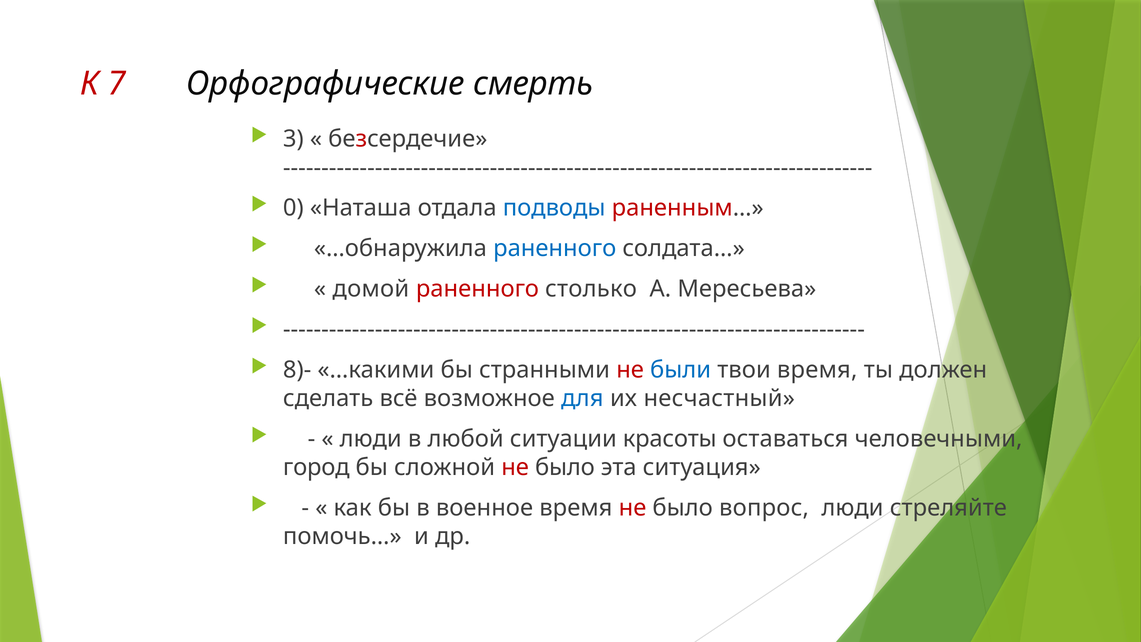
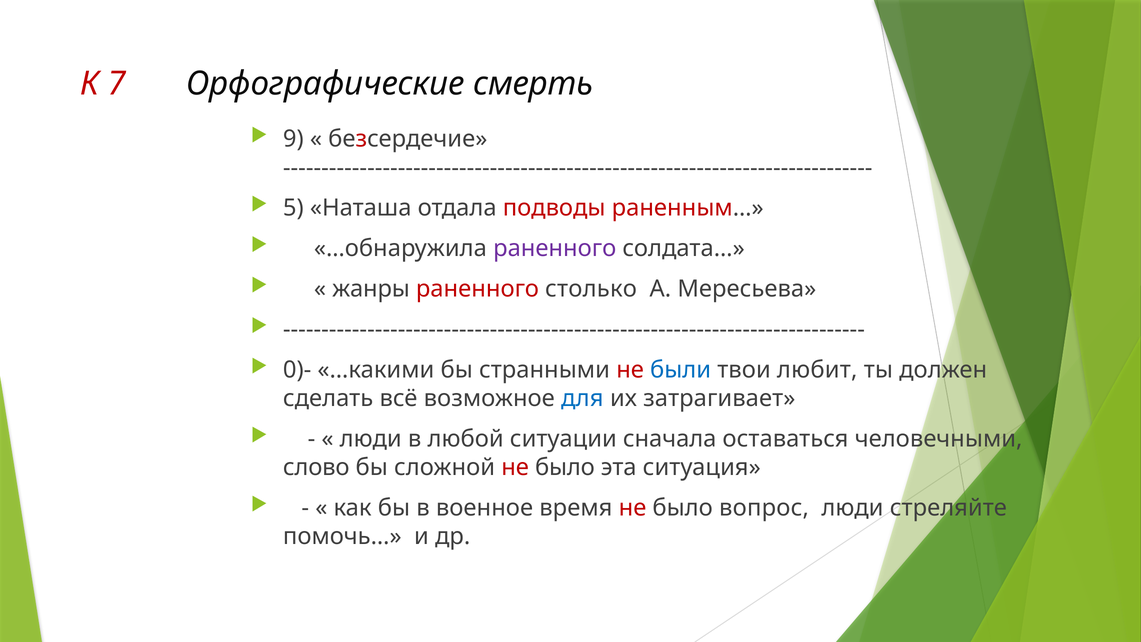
3: 3 -> 9 (293, 139)
0: 0 -> 5 (293, 208)
подводы colour: blue -> red (554, 208)
раненного colour: blue -> purple (555, 248)
домой: домой -> жанры (371, 289)
8)-: 8)- -> 0)- (297, 370)
твои время: время -> любит (817, 370)
несчастный: несчастный -> затрагивает (719, 398)
красоты: красоты -> сначала (670, 439)
город: город -> слово (316, 467)
